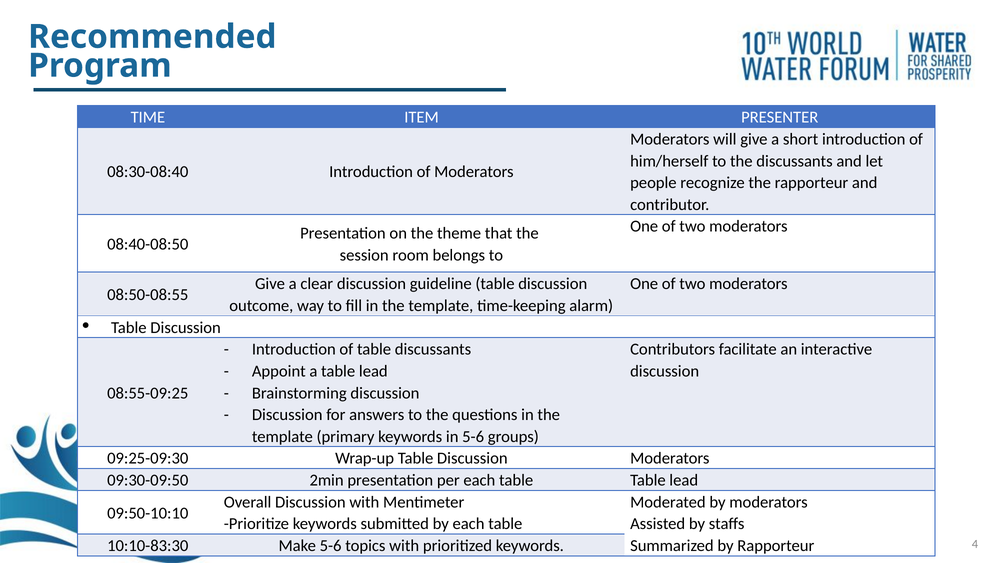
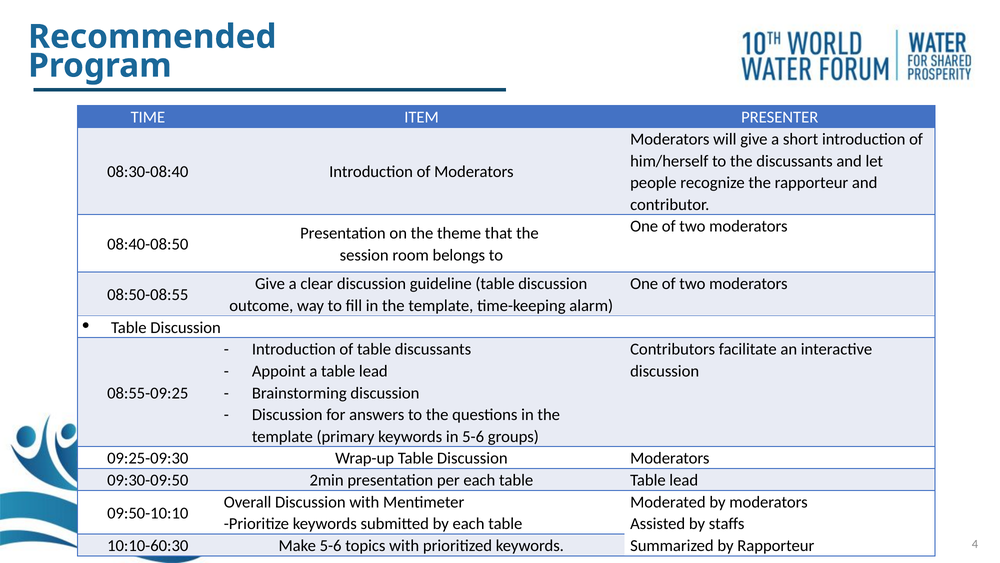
10:10-83:30: 10:10-83:30 -> 10:10-60:30 (148, 545)
